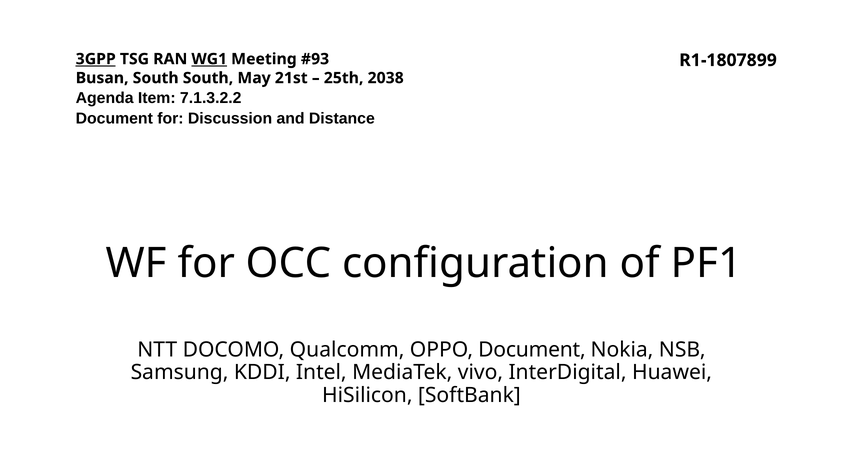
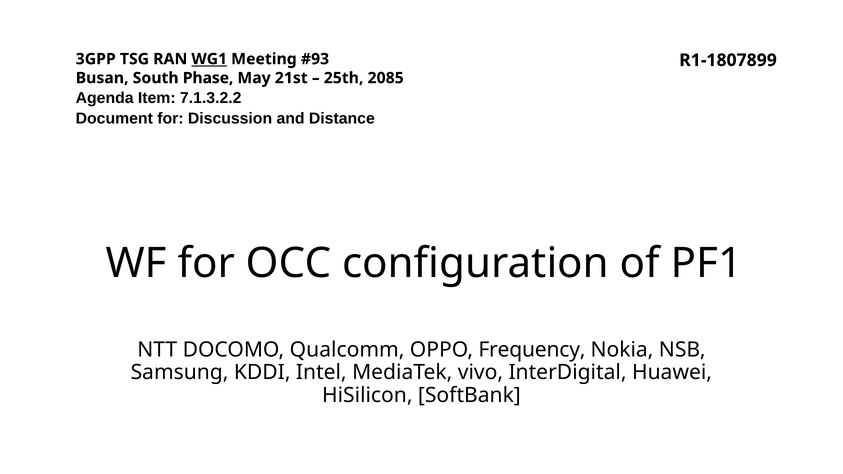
3GPP underline: present -> none (96, 59)
South South: South -> Phase (208, 78)
2038: 2038 -> 2085 (386, 78)
OPPO Document: Document -> Frequency (532, 350)
